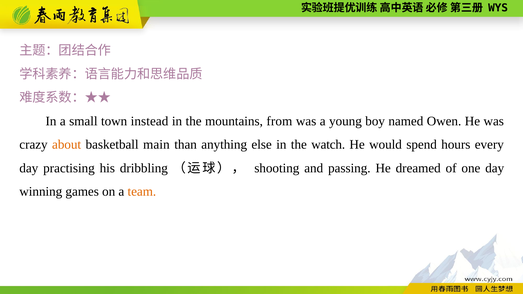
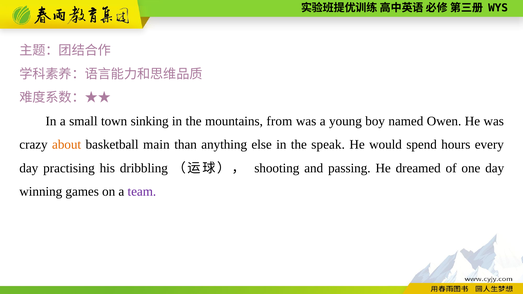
instead: instead -> sinking (150, 121)
watch: watch -> speak (328, 145)
team colour: orange -> purple (142, 192)
